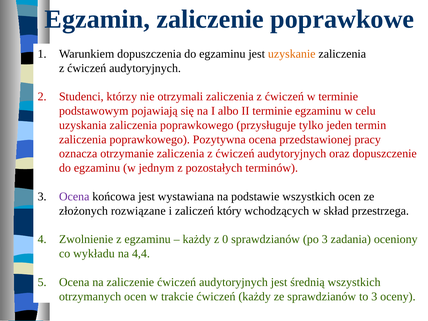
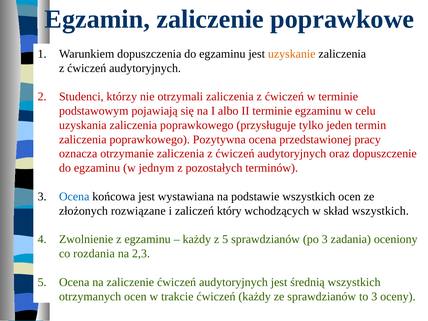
Ocena colour: purple -> blue (74, 197)
skład przestrzega: przestrzega -> wszystkich (380, 211)
z 0: 0 -> 5 (225, 239)
wykładu: wykładu -> rozdania (94, 254)
4,4: 4,4 -> 2,3 (141, 254)
